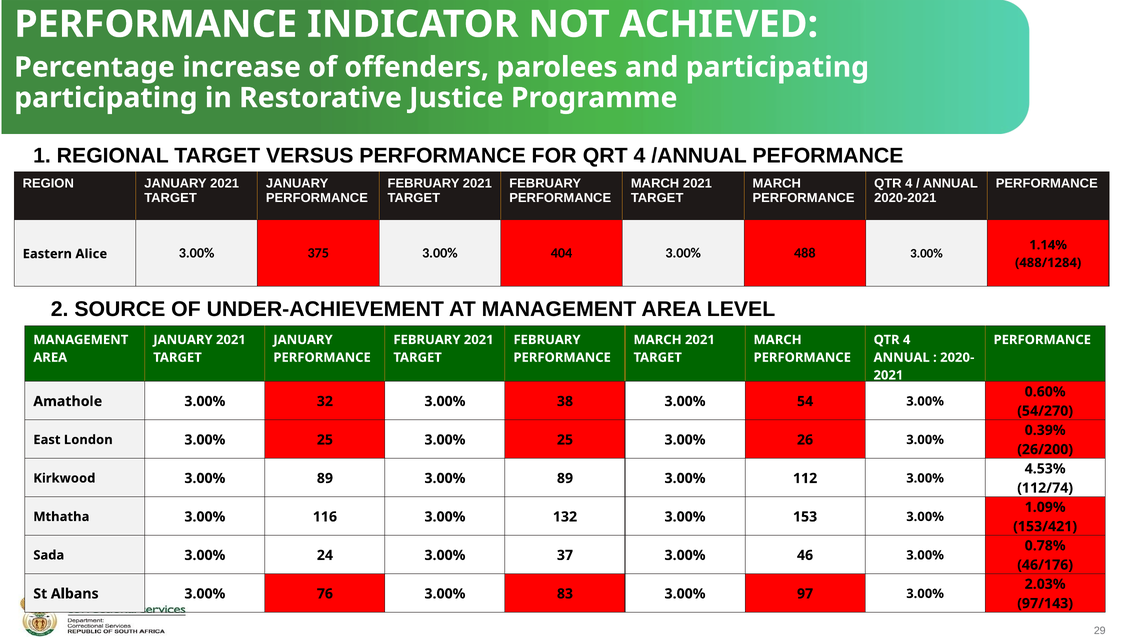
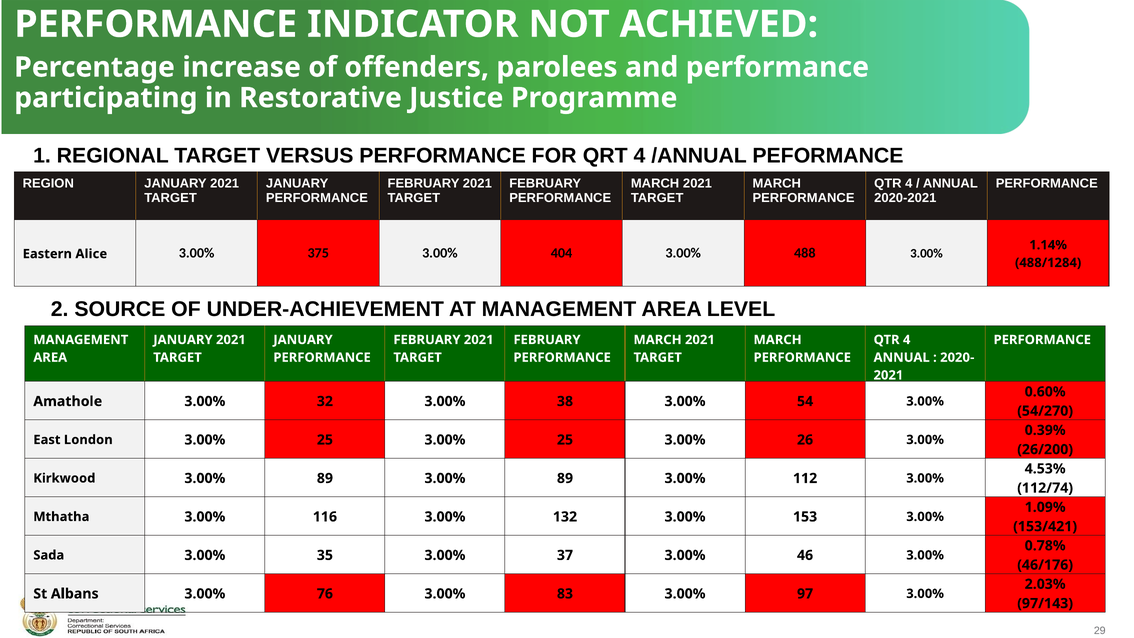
and participating: participating -> performance (777, 67)
24: 24 -> 35 (325, 555)
